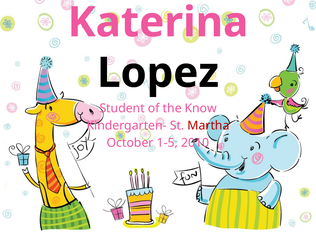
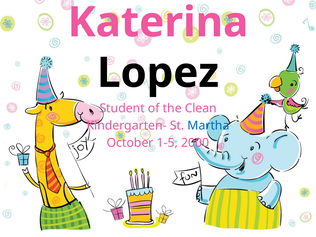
Know: Know -> Clean (201, 108)
Martha colour: red -> blue (208, 126)
2010: 2010 -> 2000 (195, 143)
